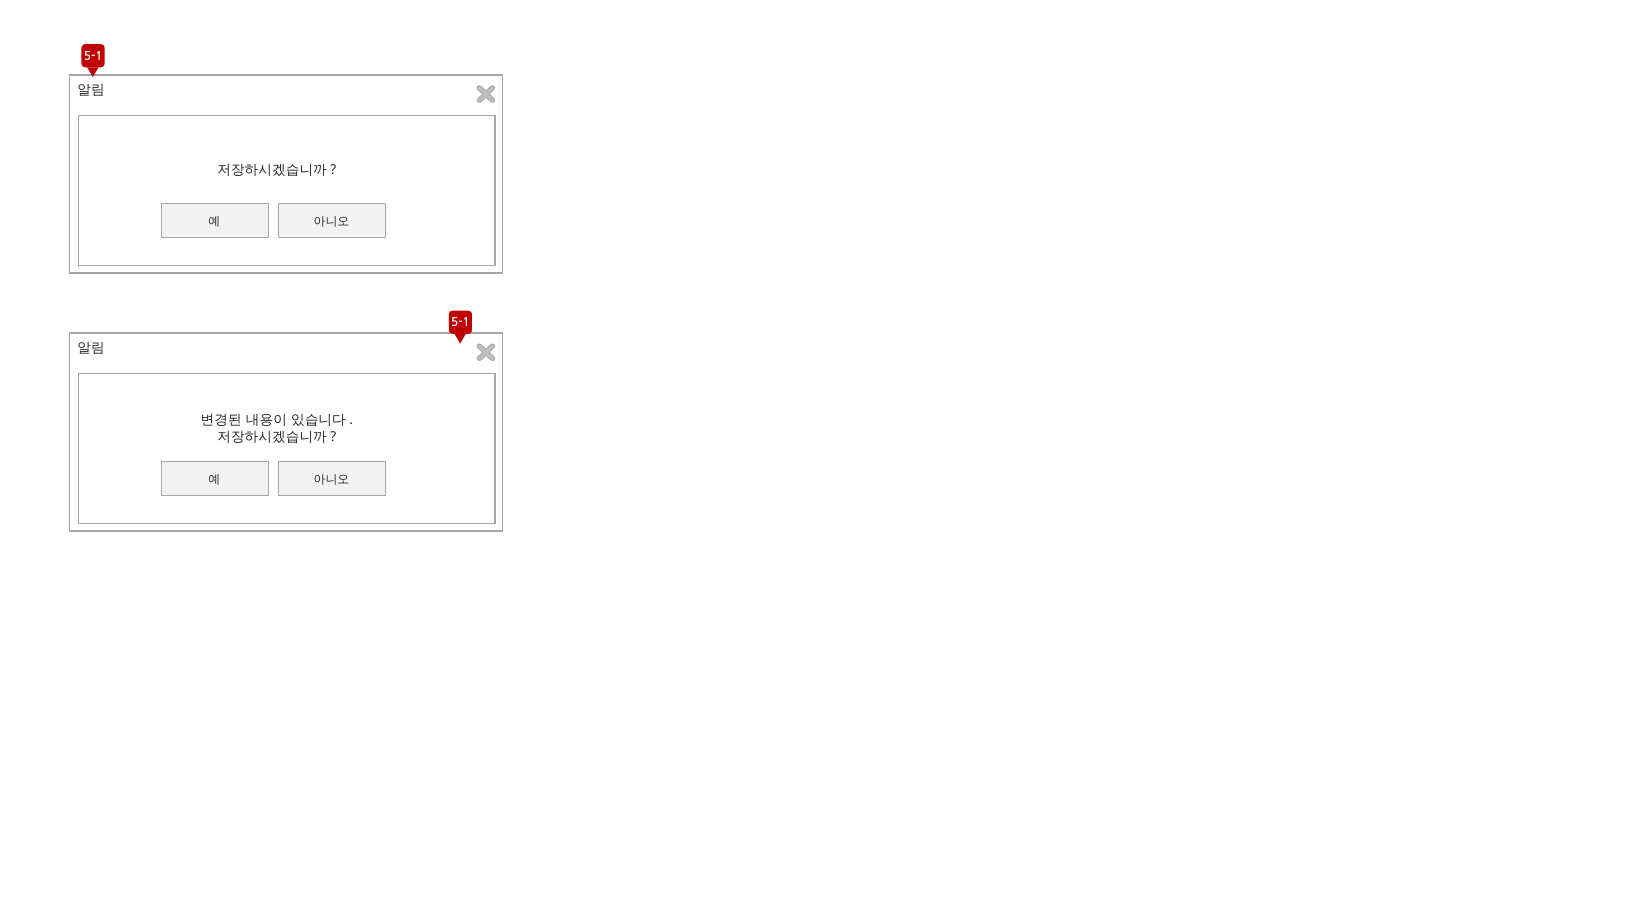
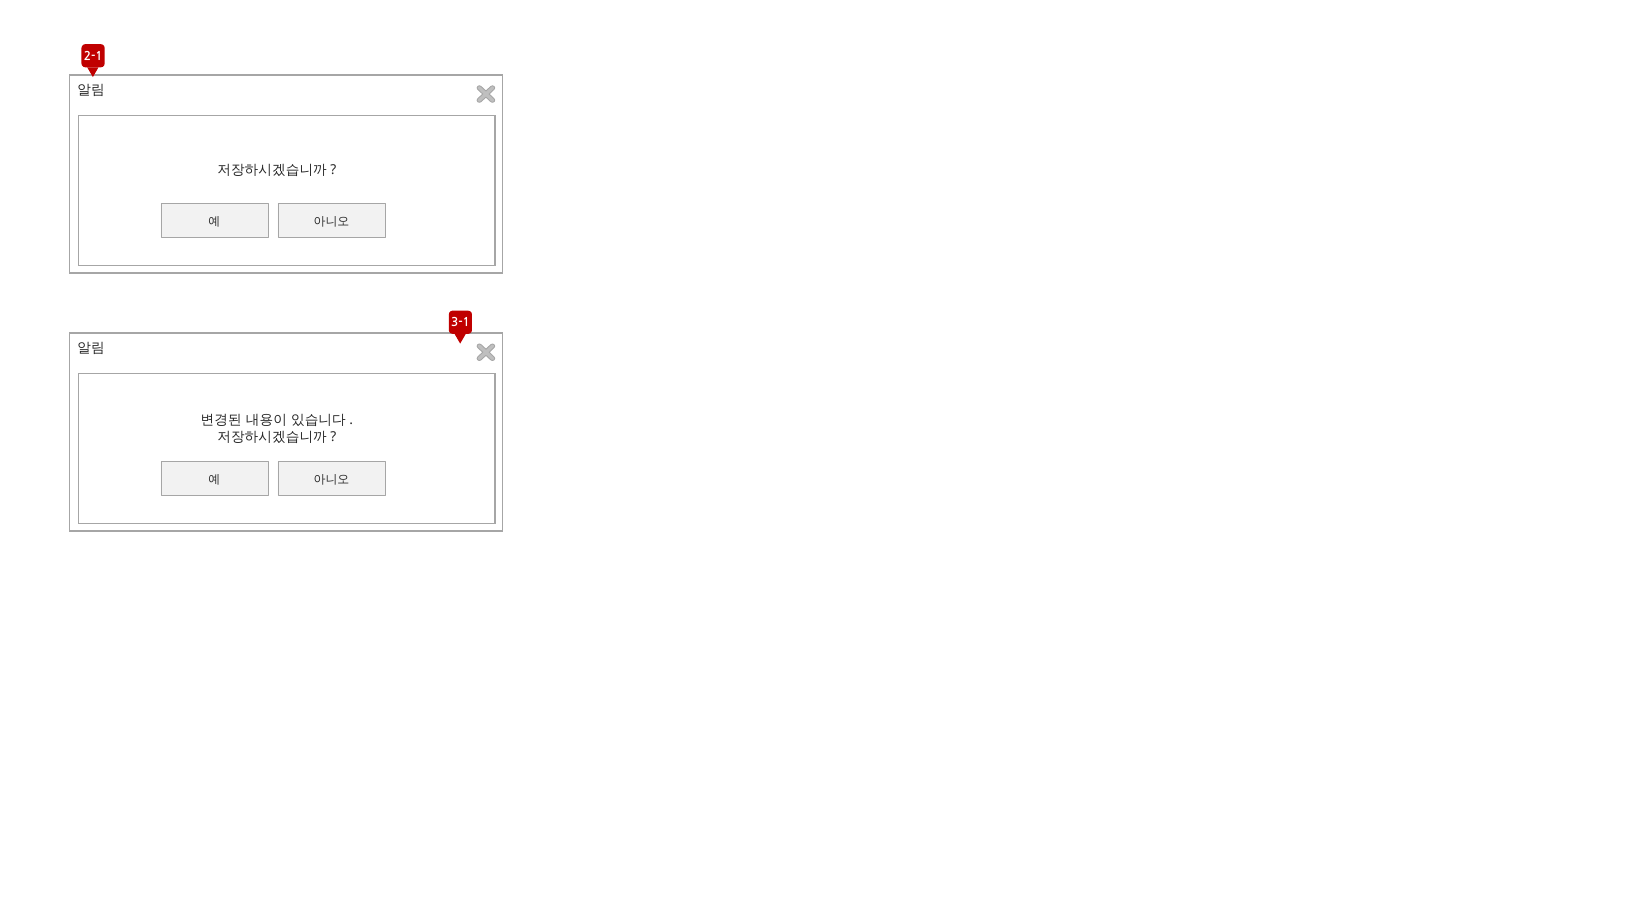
5-1: 5-1 -> 2-1 (93, 56)
5-1: 5-1 -> 3-1 (461, 323)
